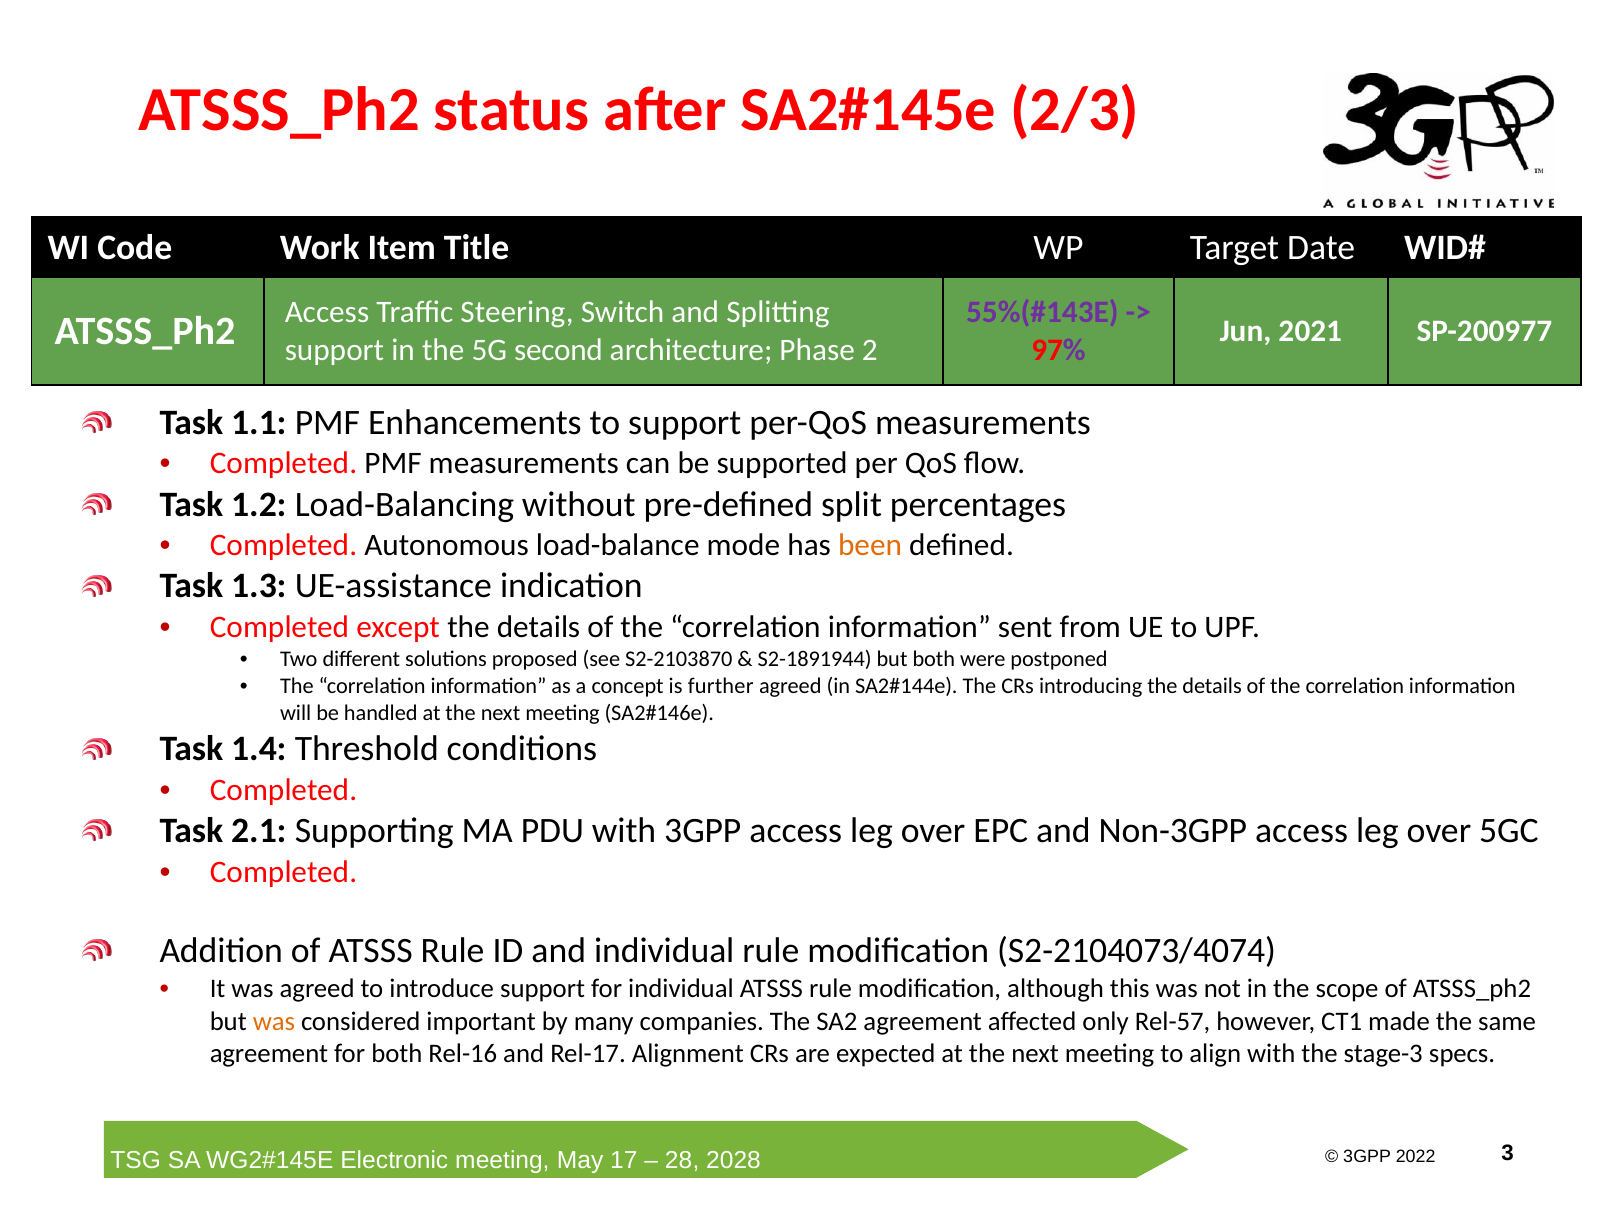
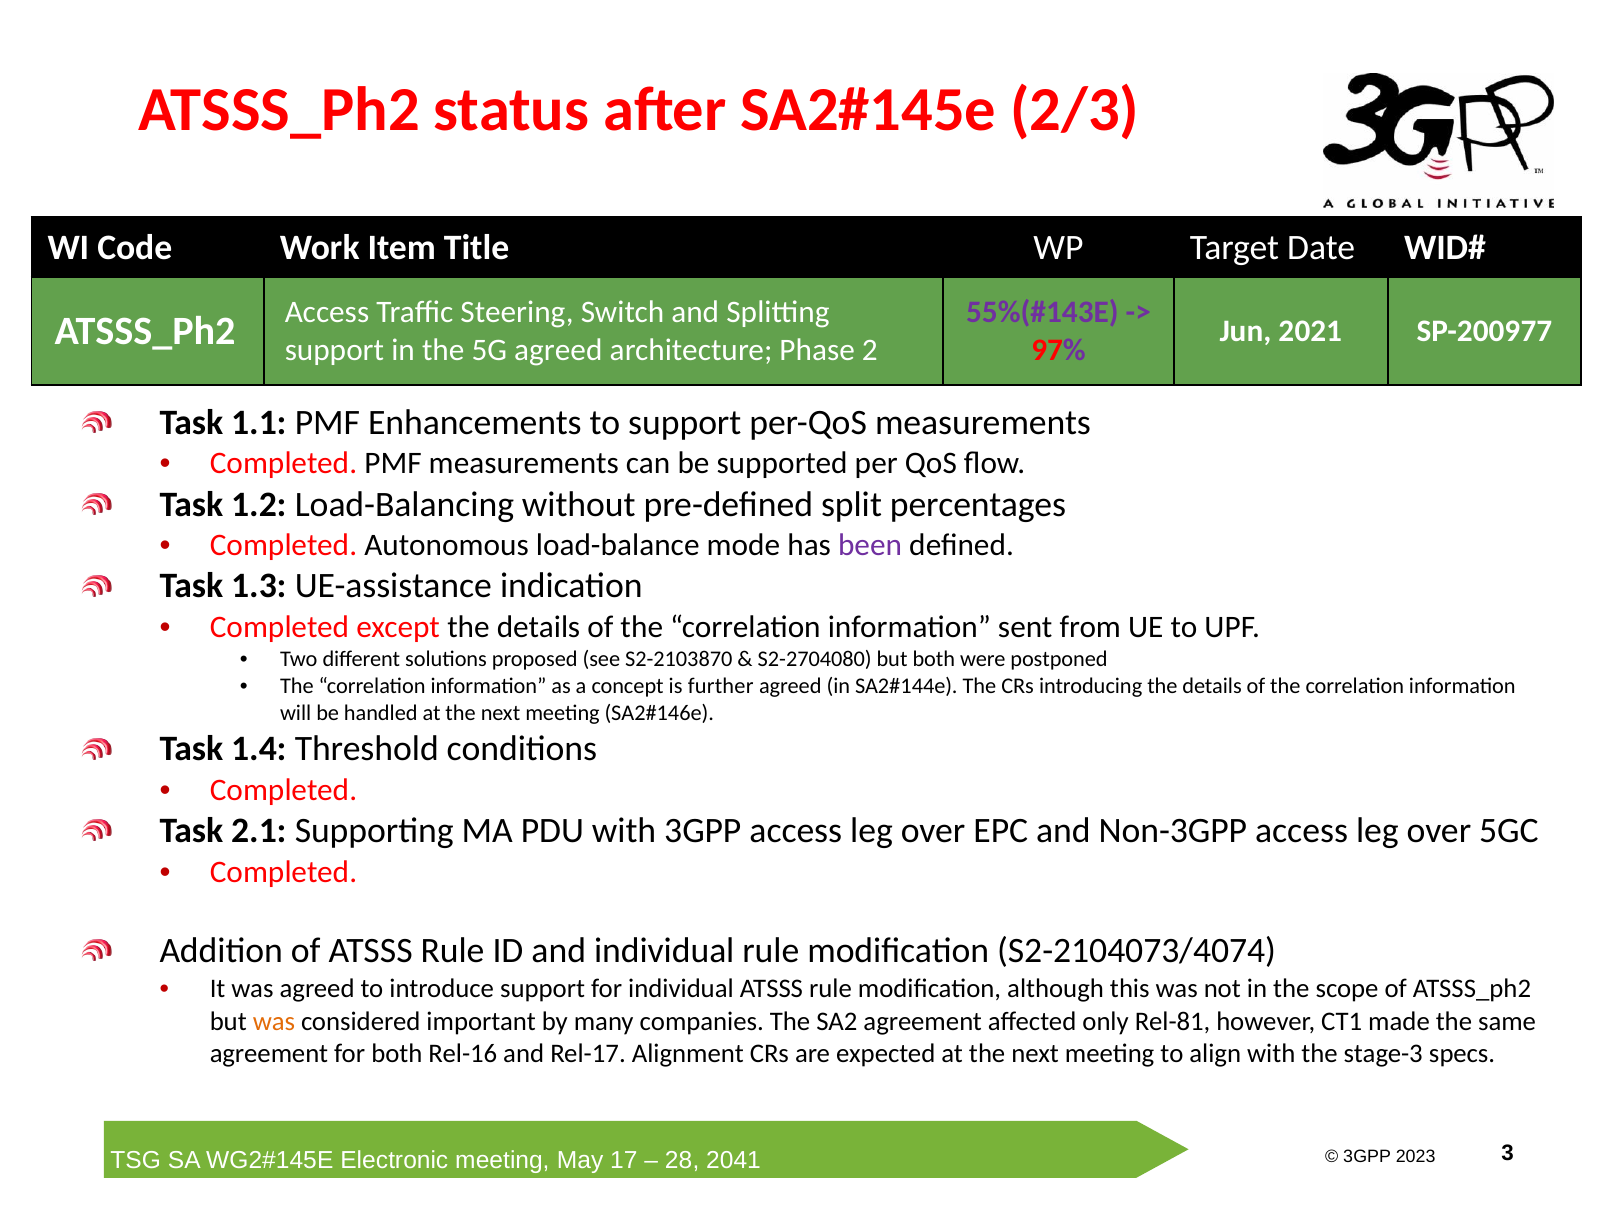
5G second: second -> agreed (558, 350)
been colour: orange -> purple (870, 545)
S2-1891944: S2-1891944 -> S2-2704080 (815, 659)
Rel-57: Rel-57 -> Rel-81 (1173, 1021)
2022: 2022 -> 2023 (1416, 1156)
2028: 2028 -> 2041 (734, 1161)
